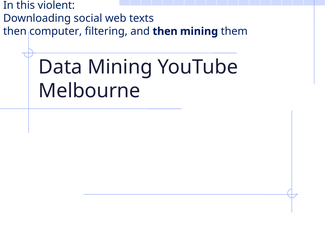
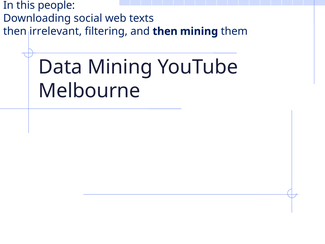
violent: violent -> people (56, 5)
computer: computer -> irrelevant (56, 31)
